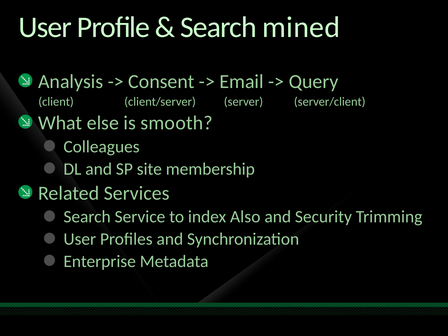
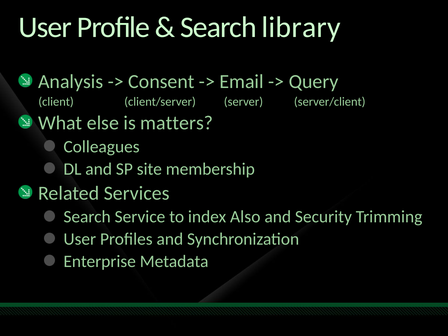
mined: mined -> library (301, 27)
smooth: smooth -> matters (177, 123)
